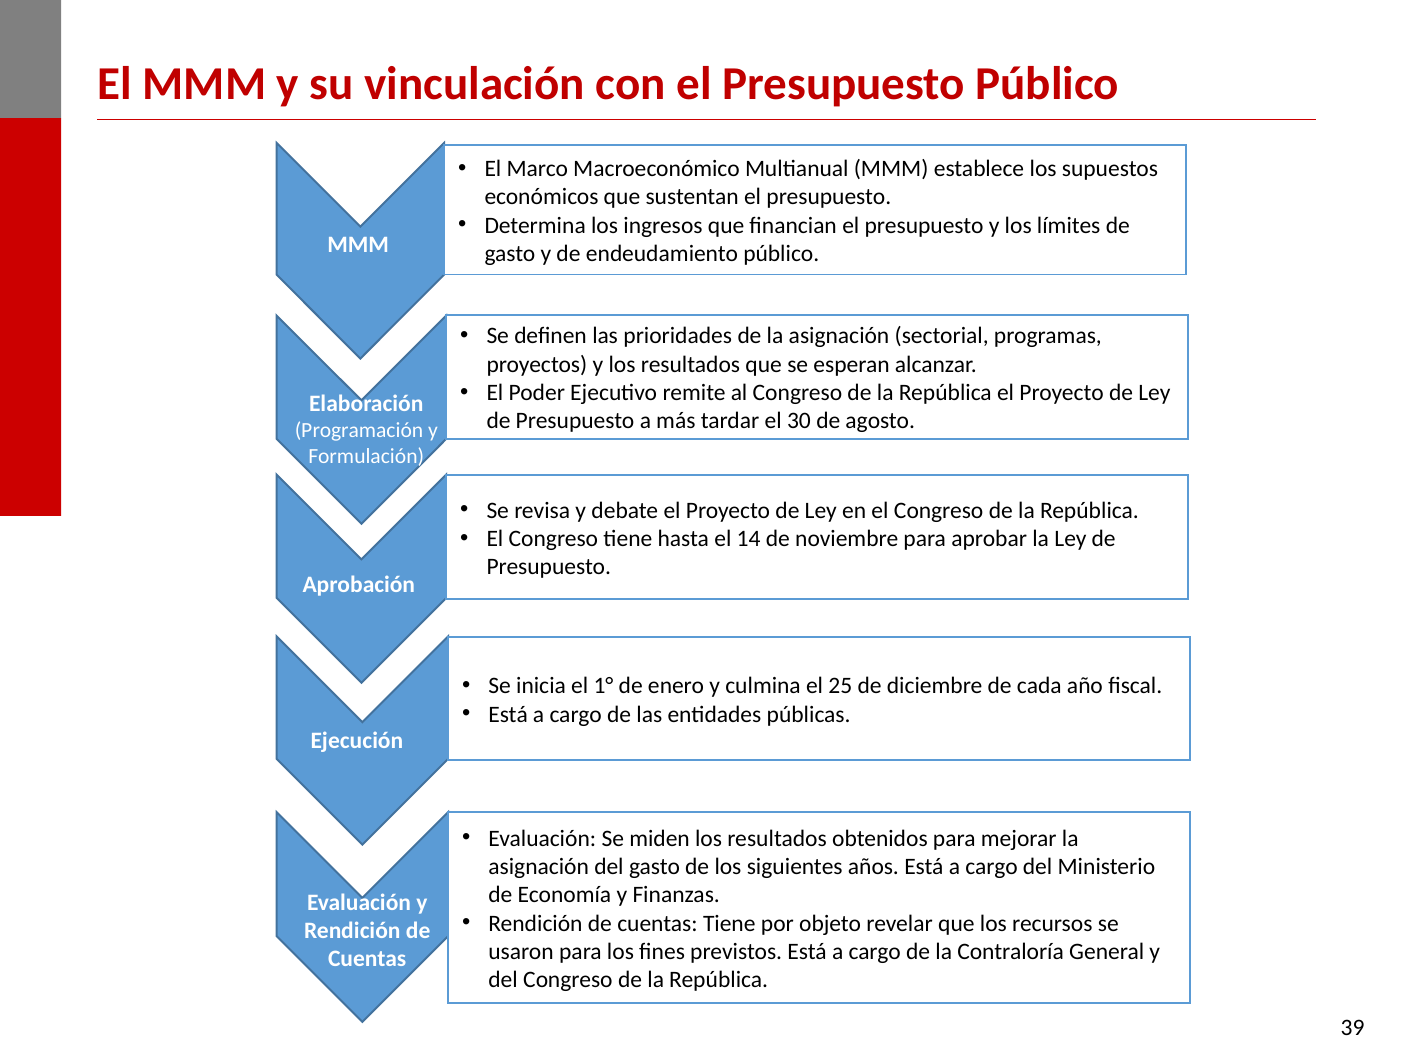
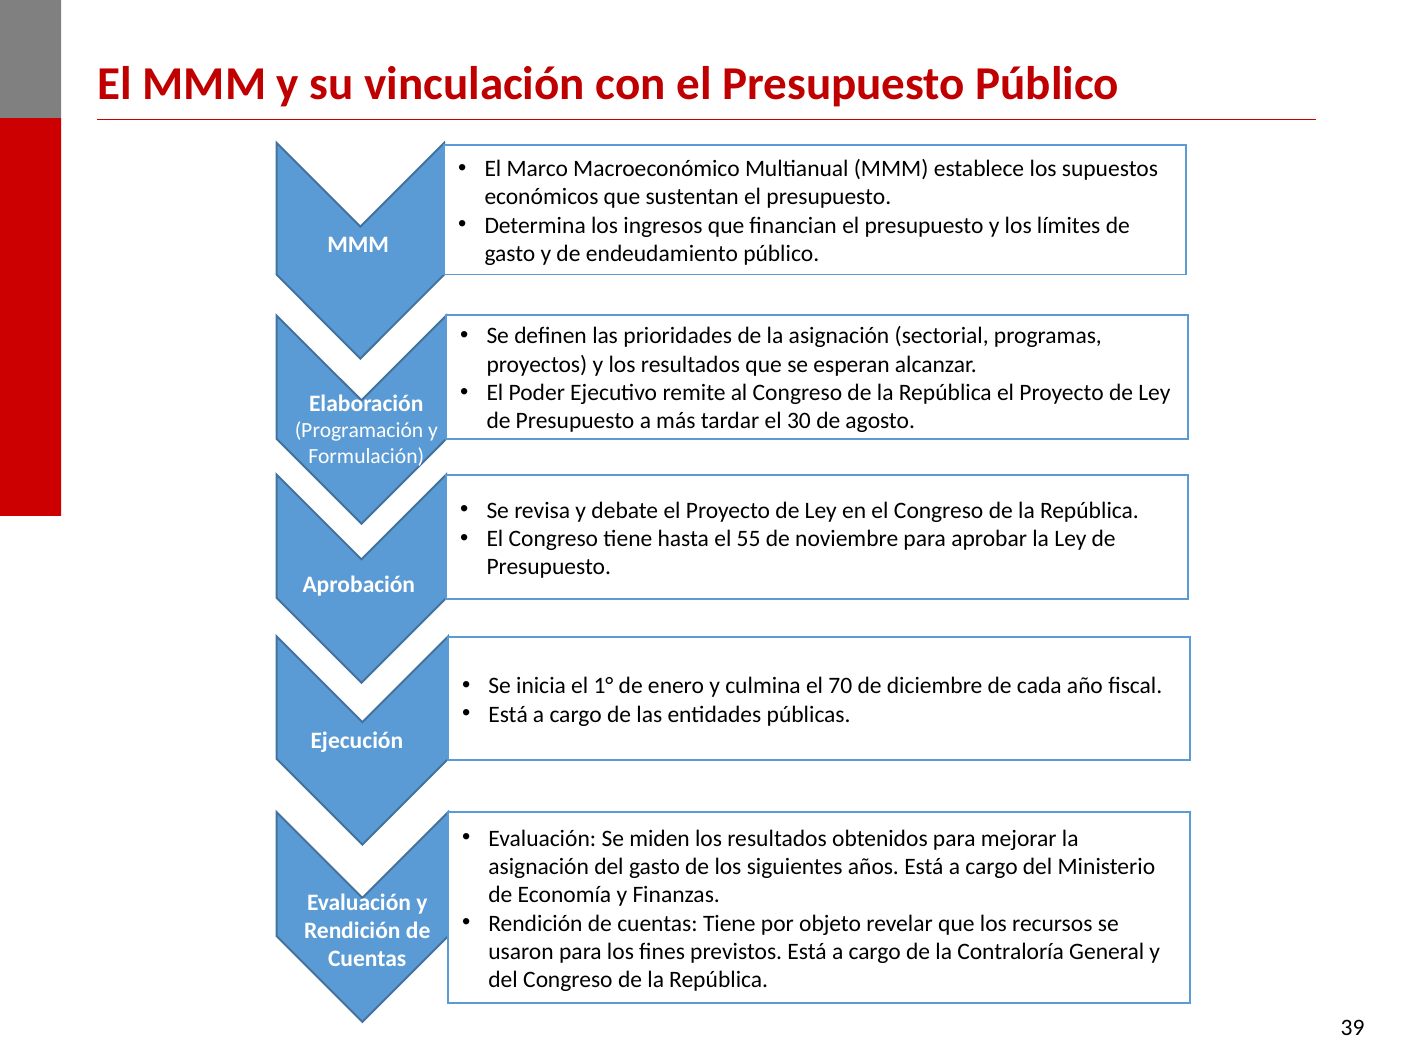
14: 14 -> 55 (749, 539)
25: 25 -> 70 (840, 686)
